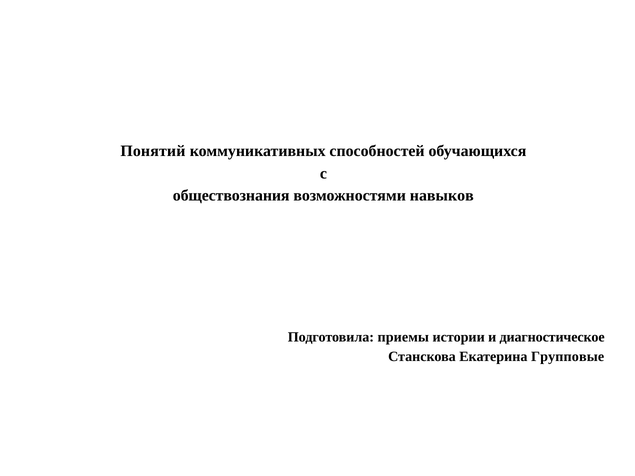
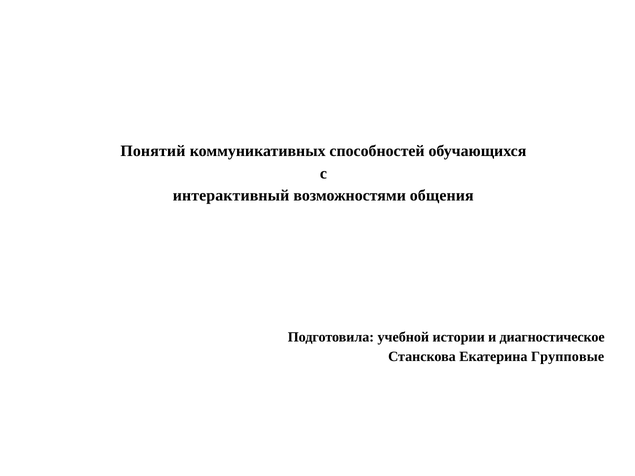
обществознания: обществознания -> интерактивный (231, 196)
навыков: навыков -> общения (442, 196)
приемы: приемы -> учебной (403, 337)
